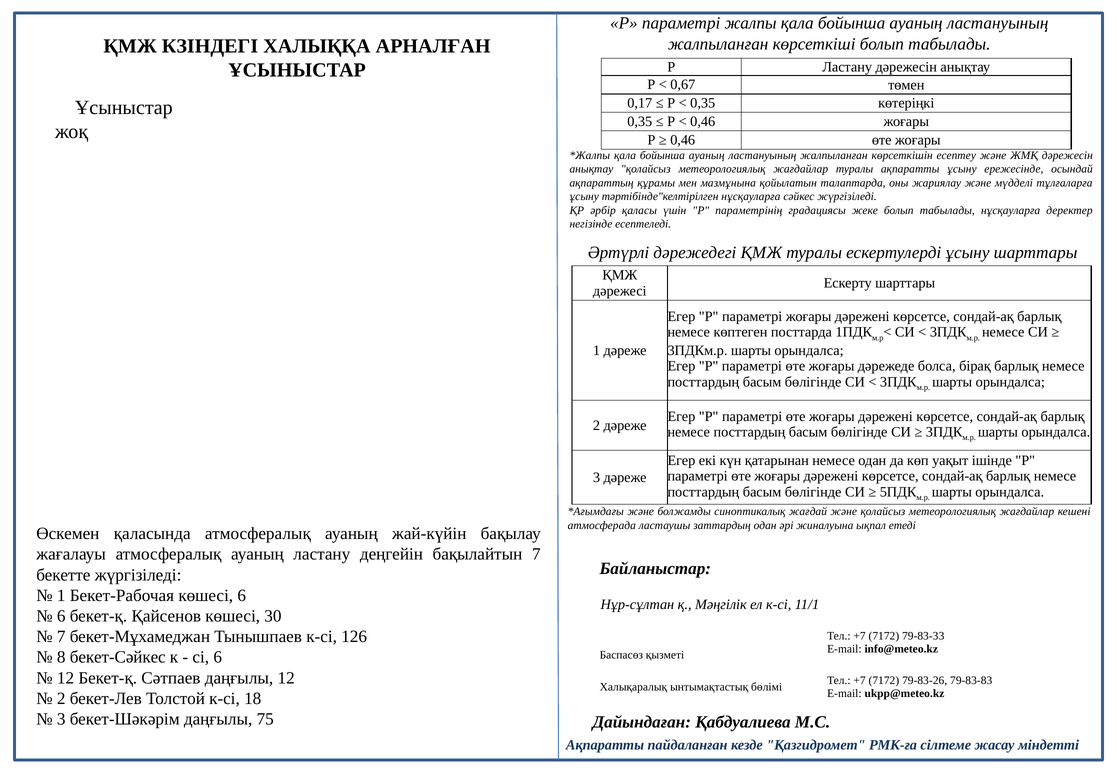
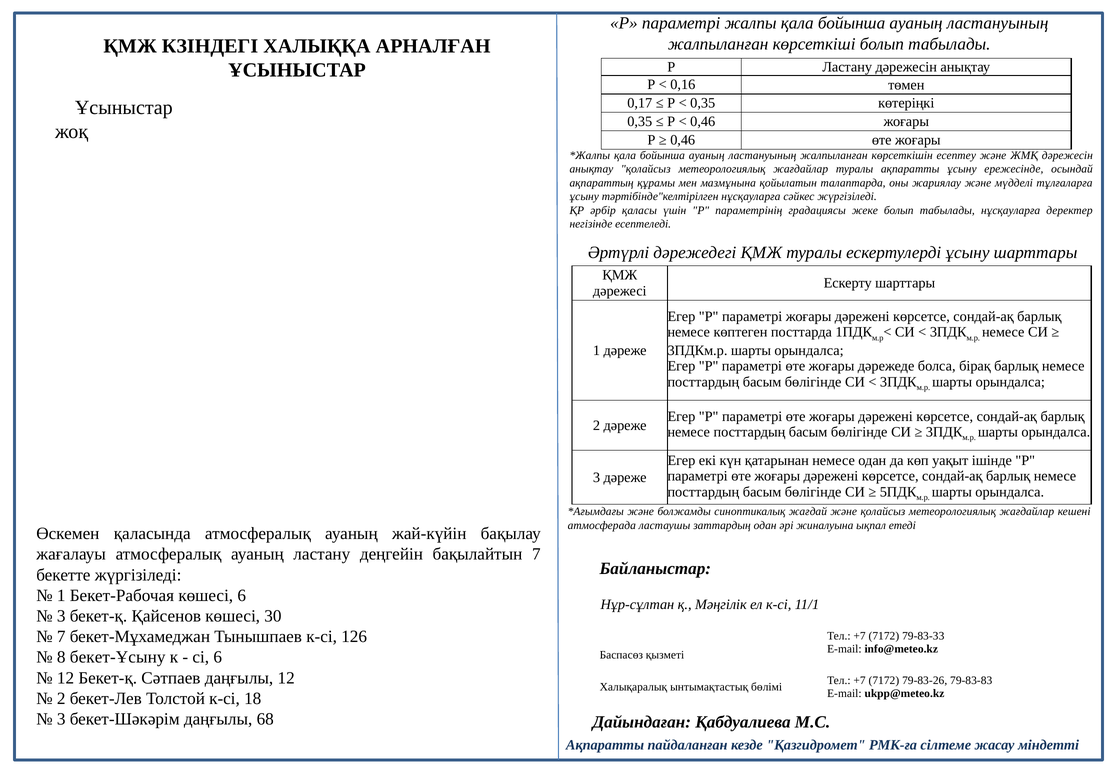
0,67: 0,67 -> 0,16 (683, 85)
6: 6 -> 3 (61, 616)
бекет-Сәйкес: бекет-Сәйкес -> бекет-Ұсыну (118, 658)
75: 75 -> 68 (265, 719)
